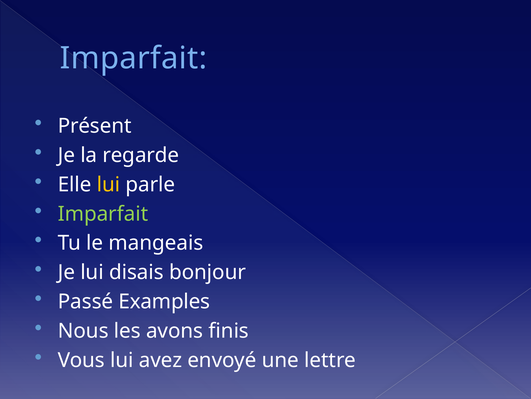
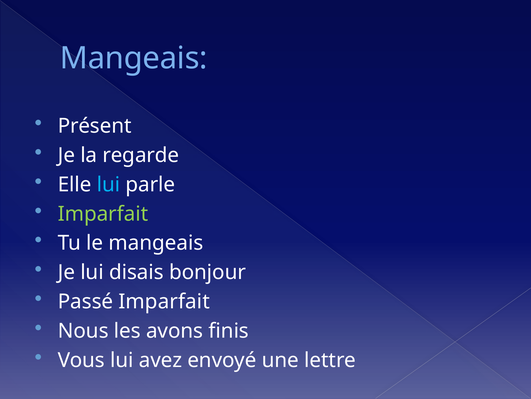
Imparfait: Imparfait -> Mangeais (134, 58)
lui colour: yellow -> light blue (109, 184)
Passé Examples: Examples -> Imparfait (164, 301)
